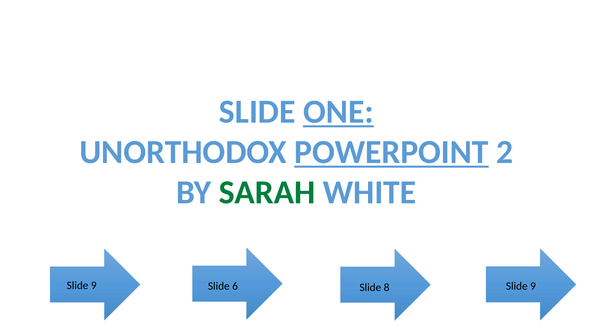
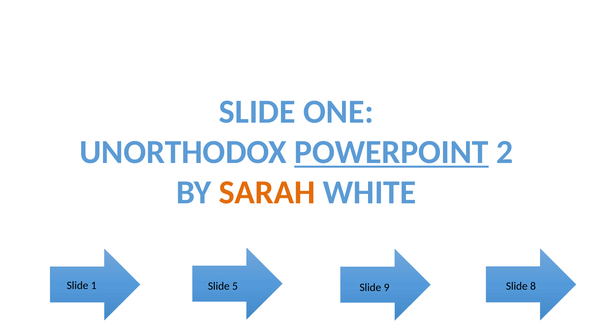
ONE underline: present -> none (338, 112)
SARAH colour: green -> orange (267, 193)
9: 9 -> 1 (94, 286)
6: 6 -> 5 (235, 286)
8: 8 -> 9 (387, 288)
9: 9 -> 8 (533, 286)
